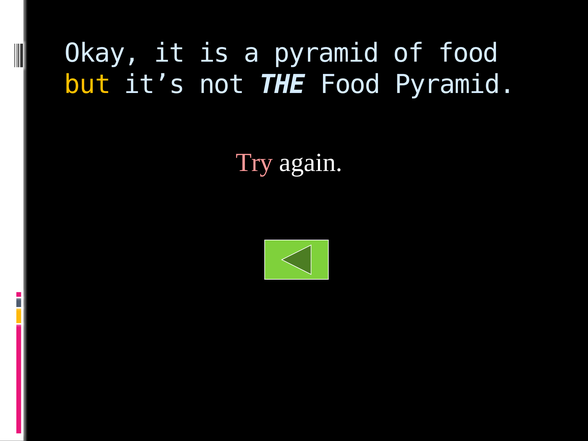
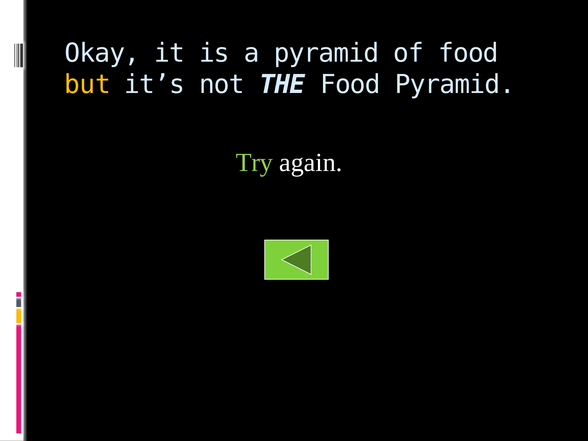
Try colour: pink -> light green (254, 162)
